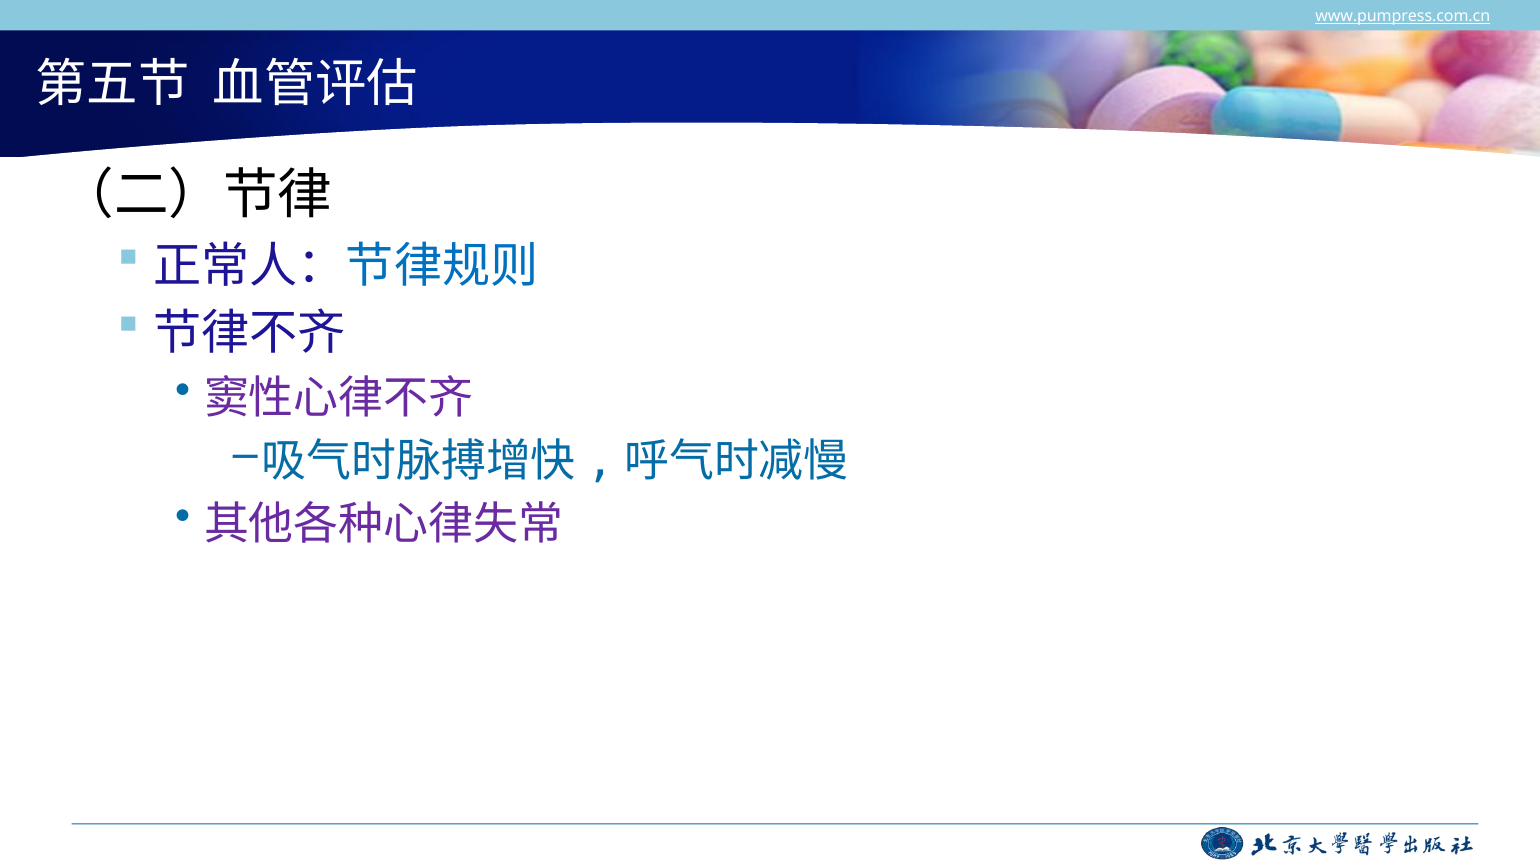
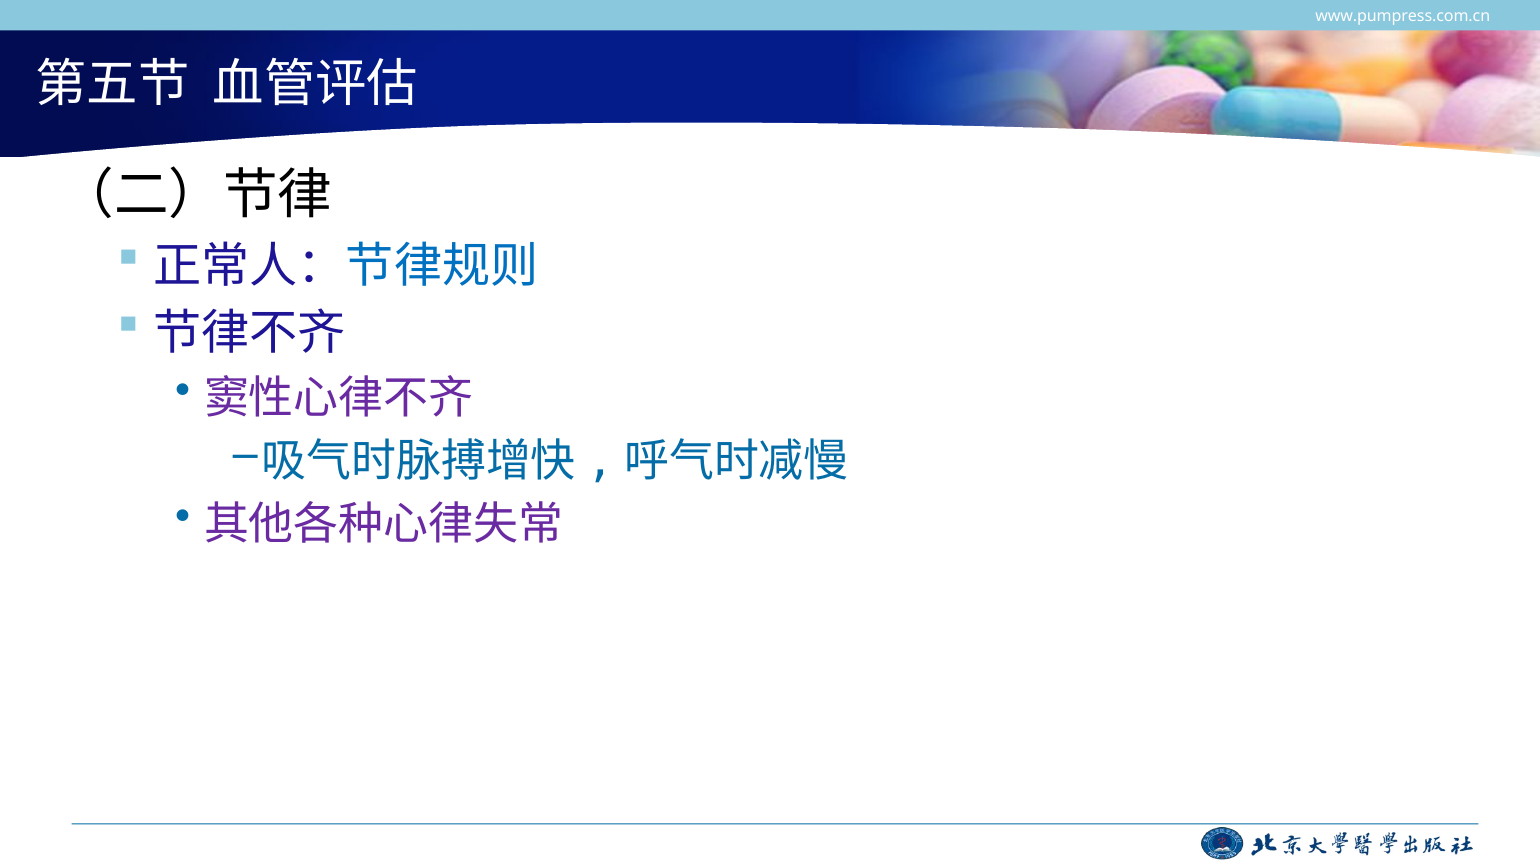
www.pumpress.com.cn underline: present -> none (1403, 17)
